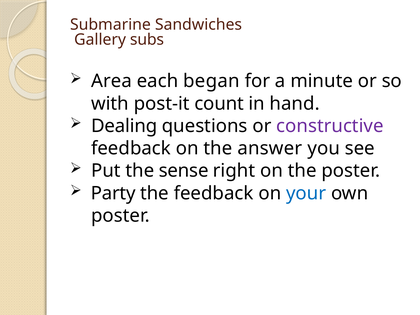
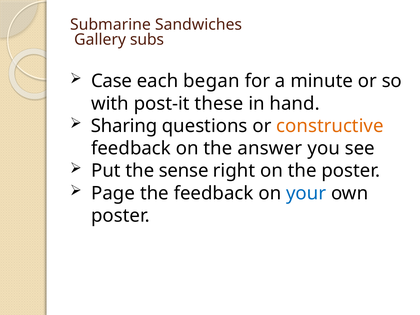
Area: Area -> Case (112, 81)
count: count -> these (219, 104)
Dealing: Dealing -> Sharing (124, 126)
constructive colour: purple -> orange (330, 126)
Party: Party -> Page (113, 193)
